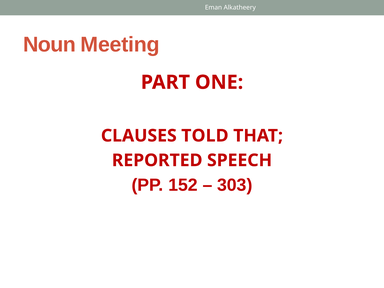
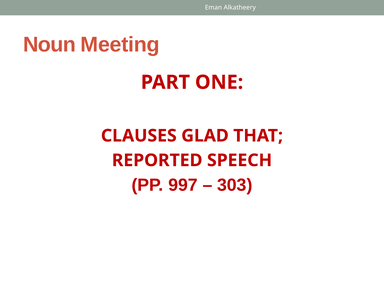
TOLD: TOLD -> GLAD (205, 136)
152: 152 -> 997 (183, 185)
